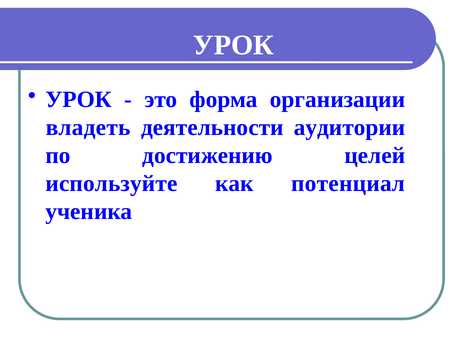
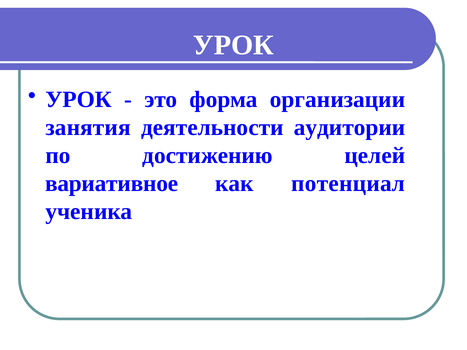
владеть: владеть -> занятия (88, 128)
используйте: используйте -> вариативное (112, 184)
